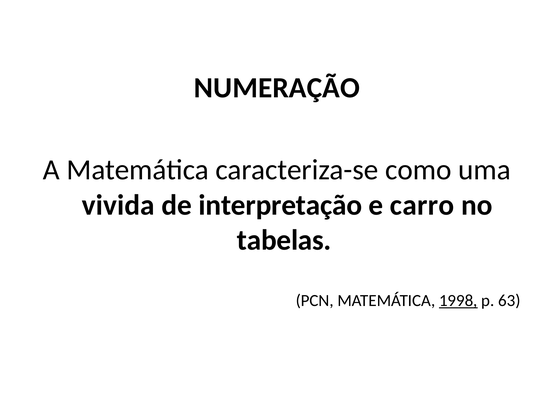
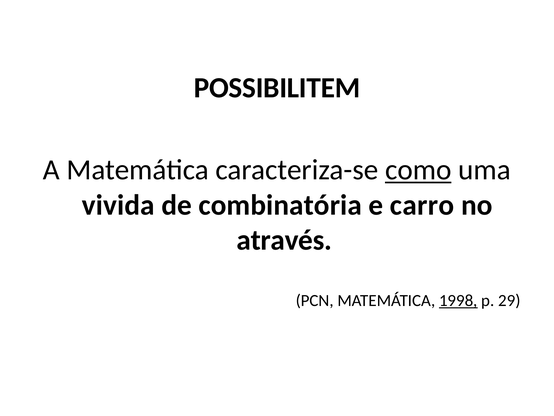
NUMERAÇÃO: NUMERAÇÃO -> POSSIBILITEM (277, 88)
como underline: none -> present (418, 170)
interpretação: interpretação -> combinatória (280, 205)
tabelas: tabelas -> através (284, 240)
63: 63 -> 29 (509, 300)
